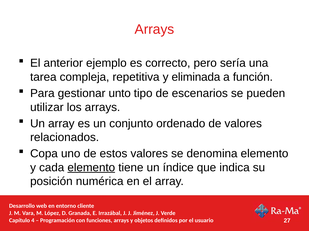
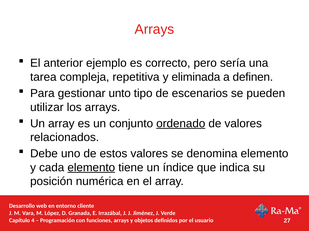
función: función -> definen (253, 77)
ordenado underline: none -> present (181, 124)
Copa: Copa -> Debe (44, 154)
